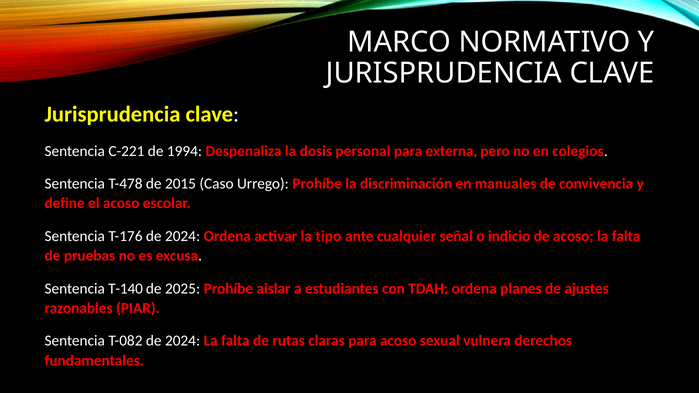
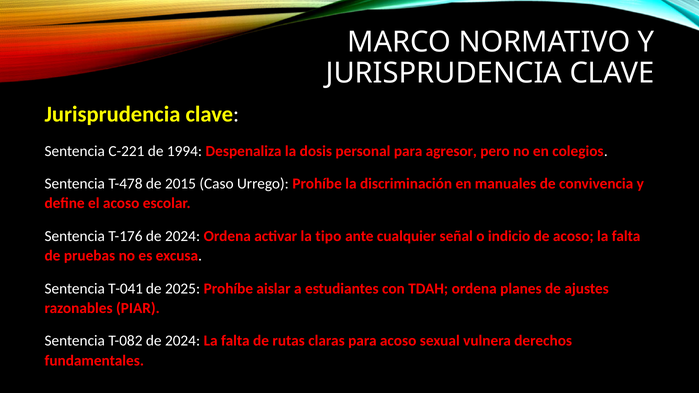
externa: externa -> agresor (451, 151)
T-140: T-140 -> T-041 (126, 289)
